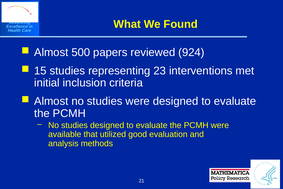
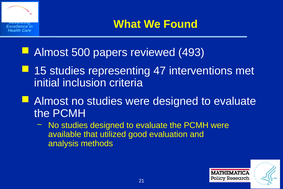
924: 924 -> 493 (191, 52)
23: 23 -> 47 (160, 71)
